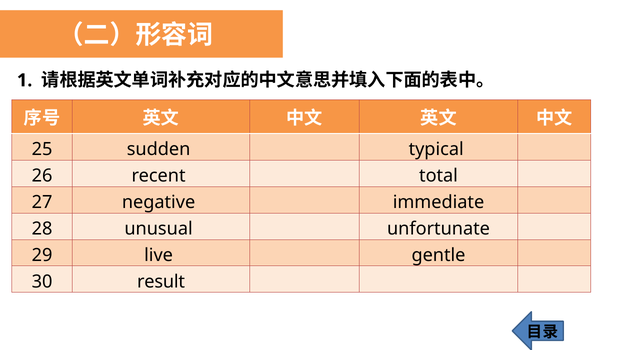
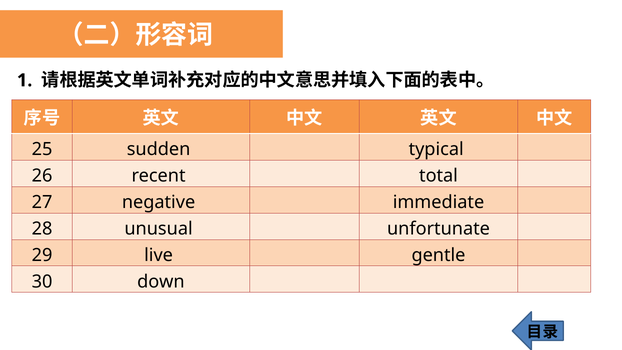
result: result -> down (161, 282)
